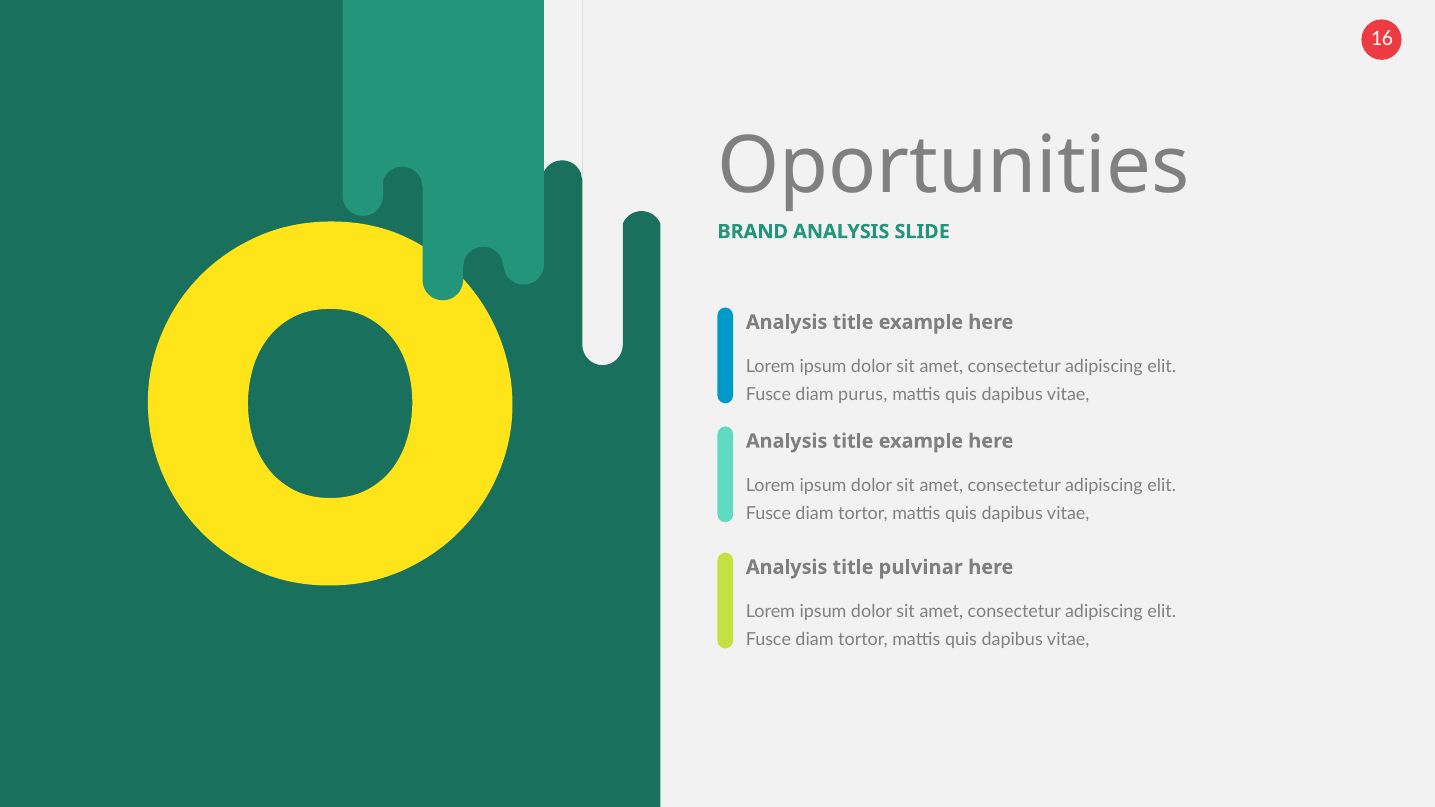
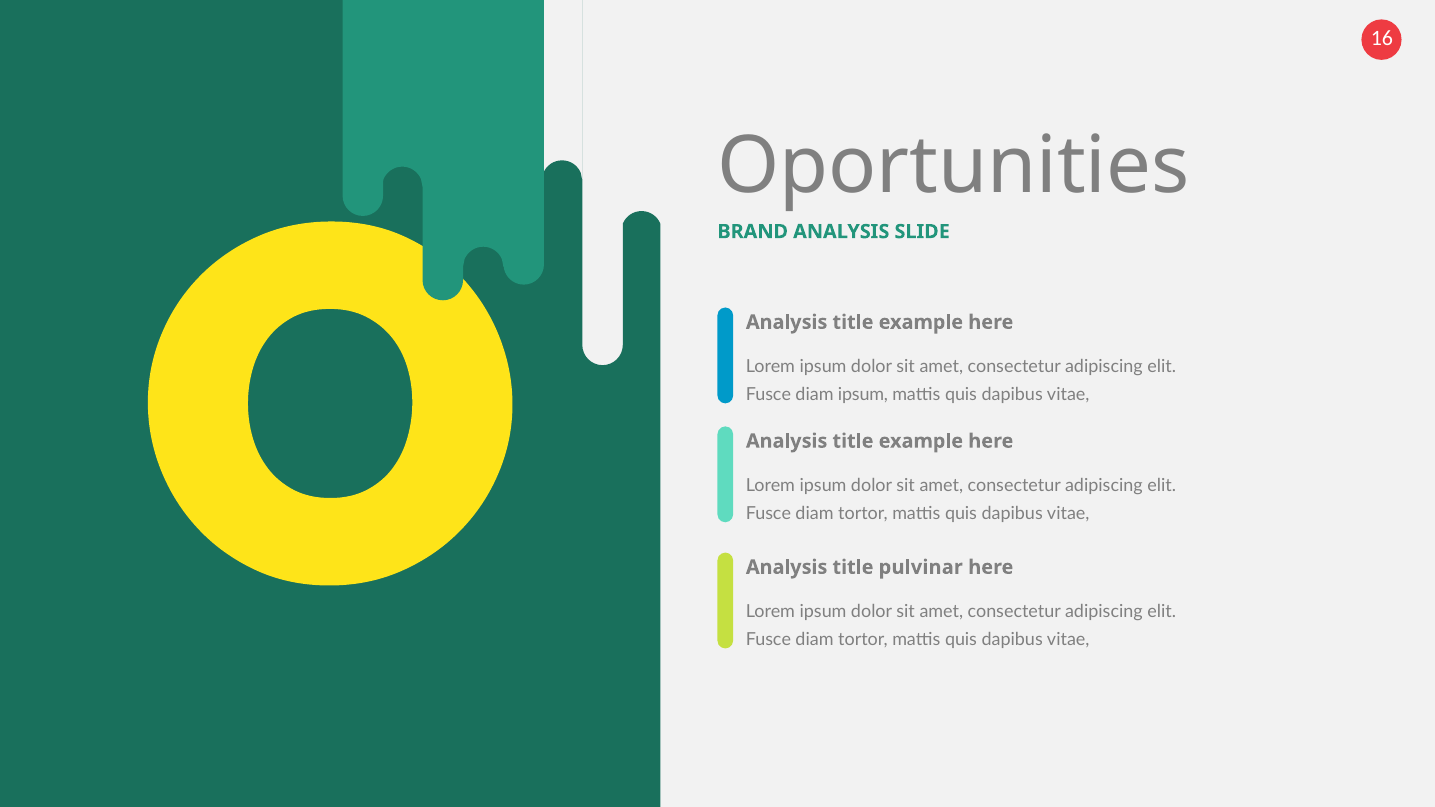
diam purus: purus -> ipsum (863, 394)
